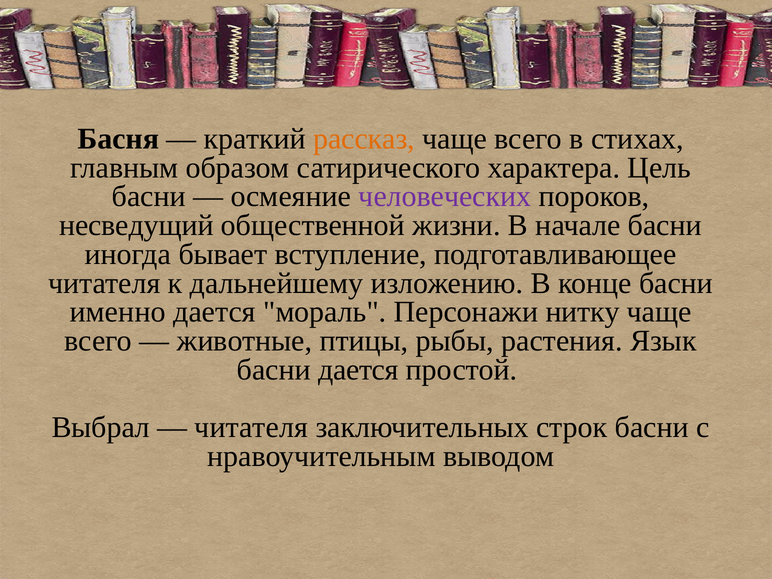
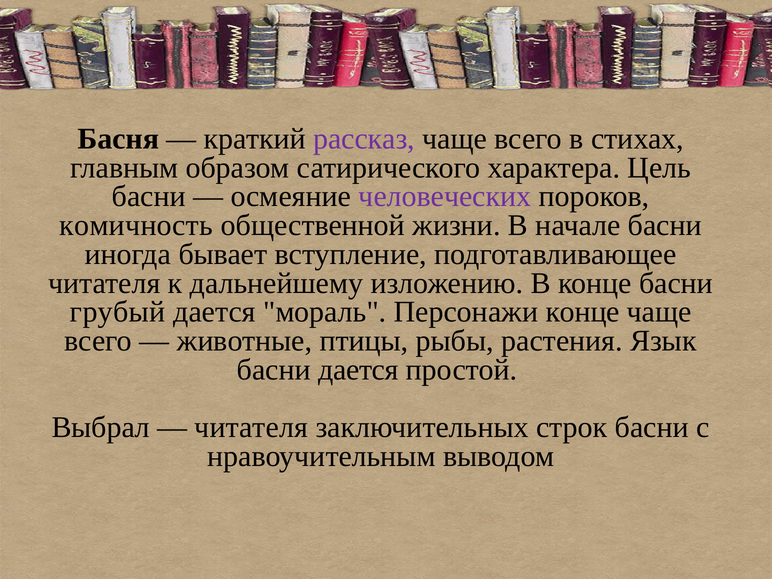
рассказ colour: orange -> purple (364, 139)
несведущий: несведущий -> комичность (136, 225)
именно: именно -> грубый (118, 312)
Персонажи нитку: нитку -> конце (583, 312)
